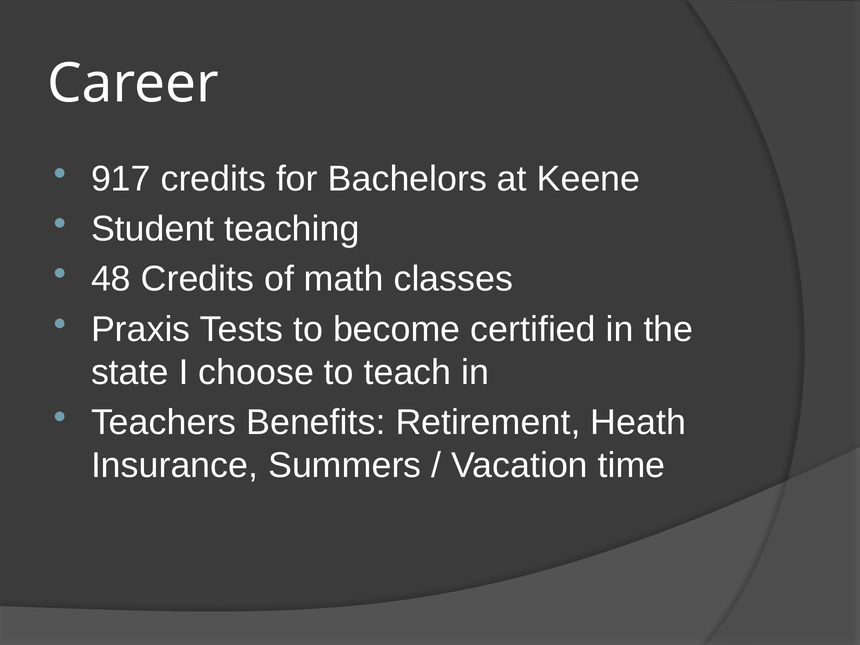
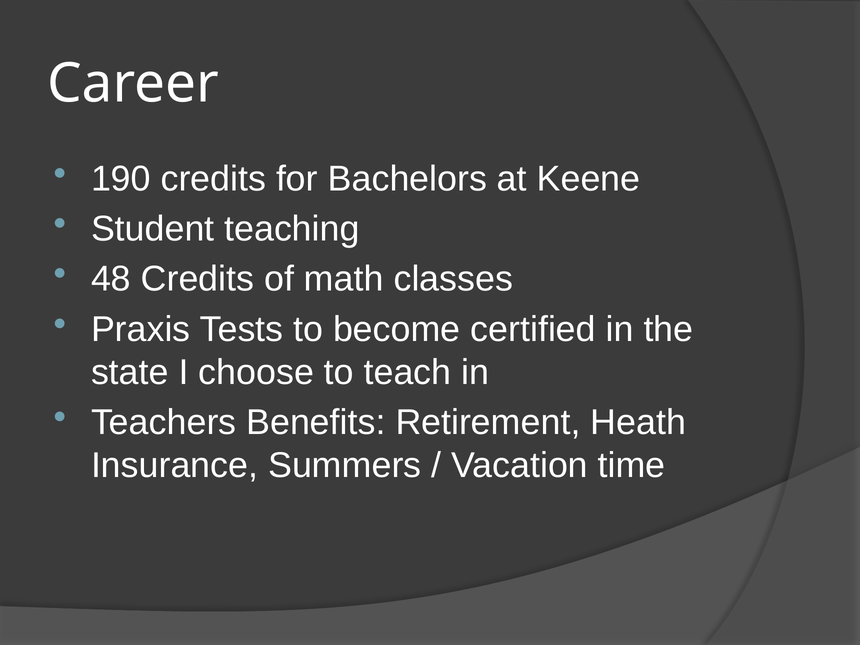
917: 917 -> 190 (121, 179)
